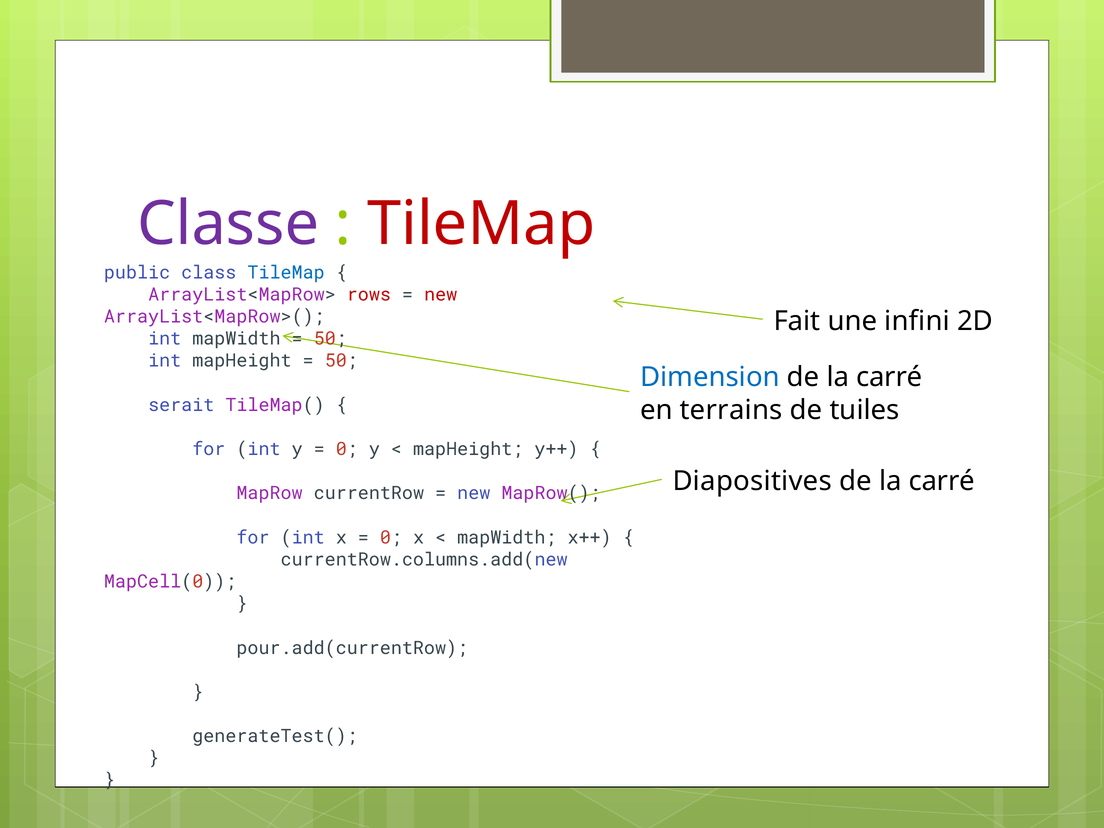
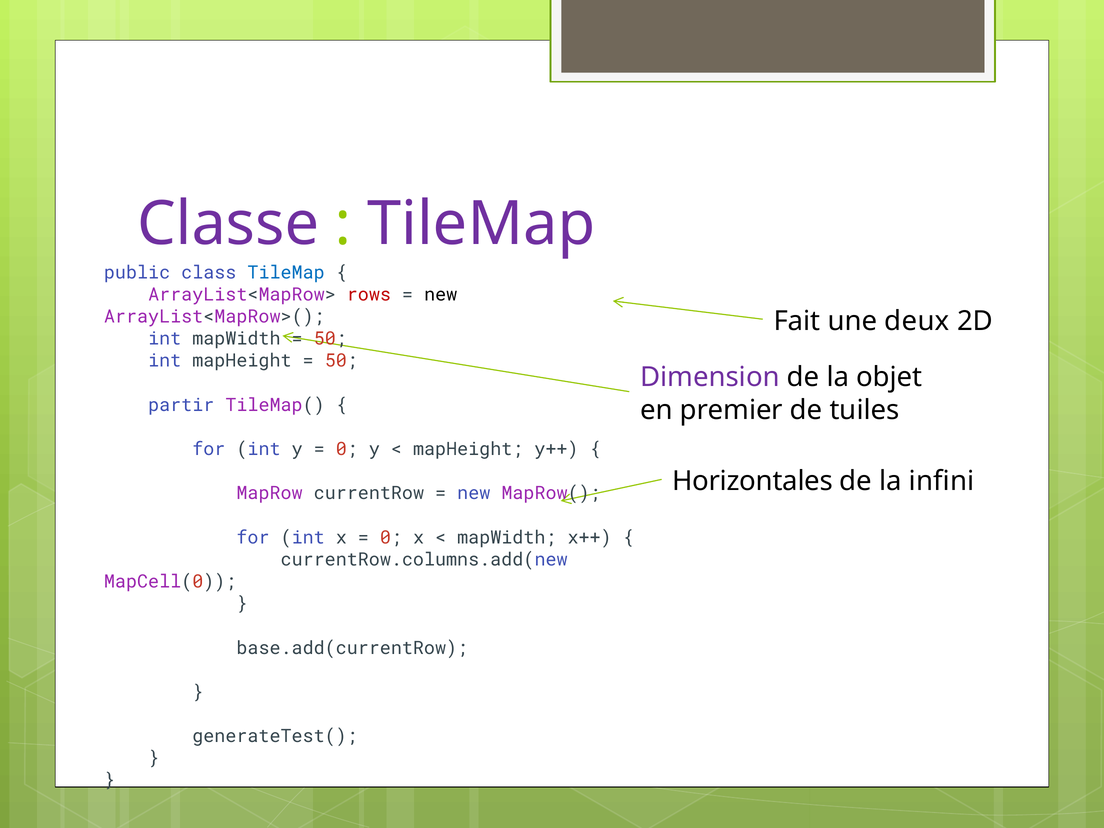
TileMap colour: red -> purple (481, 224)
new colour: red -> black (441, 295)
infini: infini -> deux (917, 321)
Dimension colour: blue -> purple (710, 377)
carré: carré -> objet (889, 377)
serait: serait -> partir (181, 405)
terrains: terrains -> premier (731, 410)
Diapositives: Diapositives -> Horizontales (753, 481)
carré: carré -> infini (942, 481)
pour.add(currentRow: pour.add(currentRow -> base.add(currentRow (352, 648)
